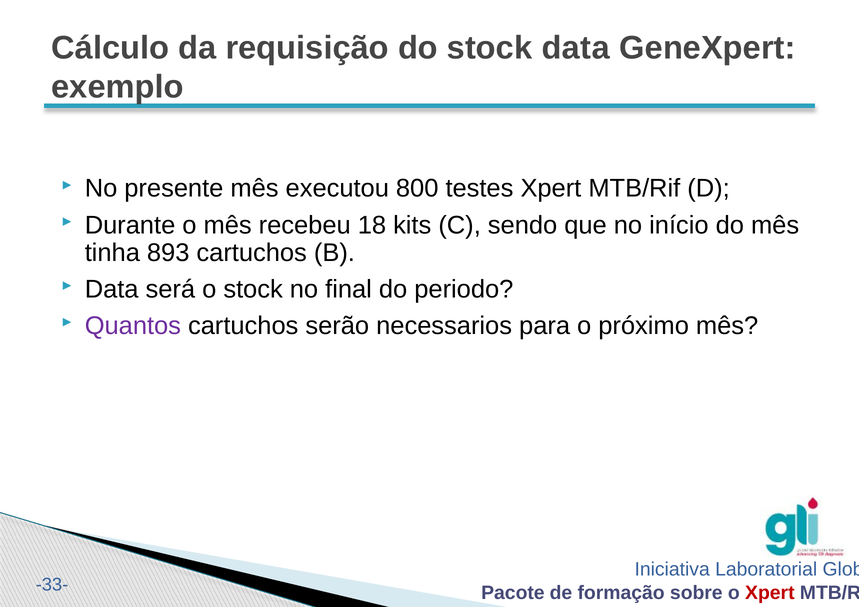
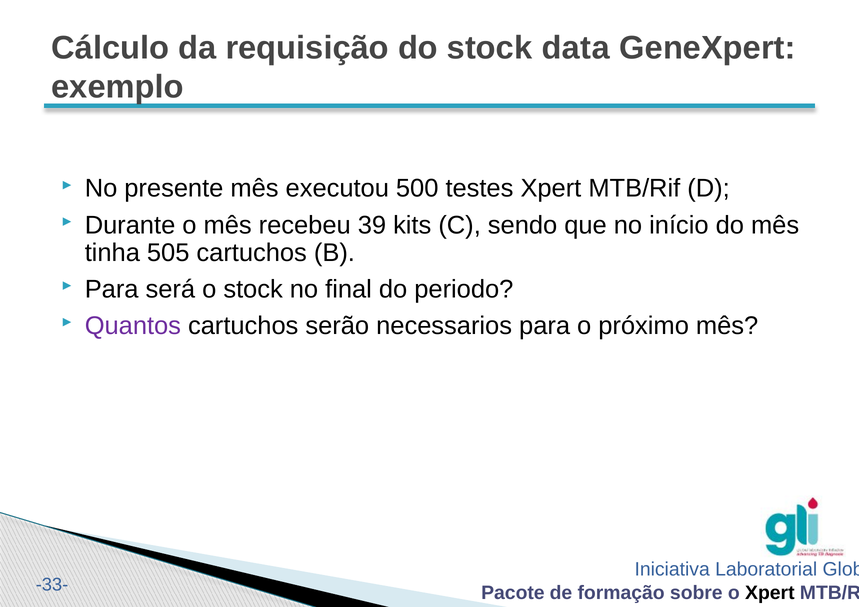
800: 800 -> 500 (417, 188)
18: 18 -> 39 (372, 225)
893: 893 -> 505 (168, 252)
Data: Data -> Para (112, 289)
Xpert colour: red -> black (770, 592)
